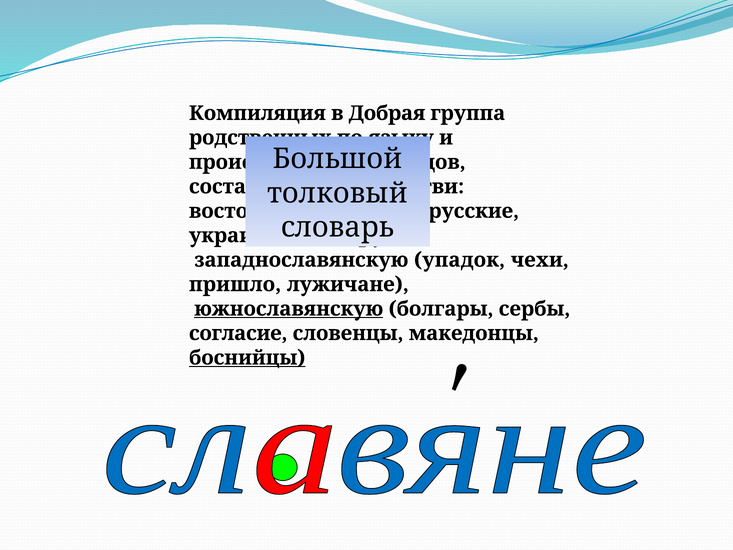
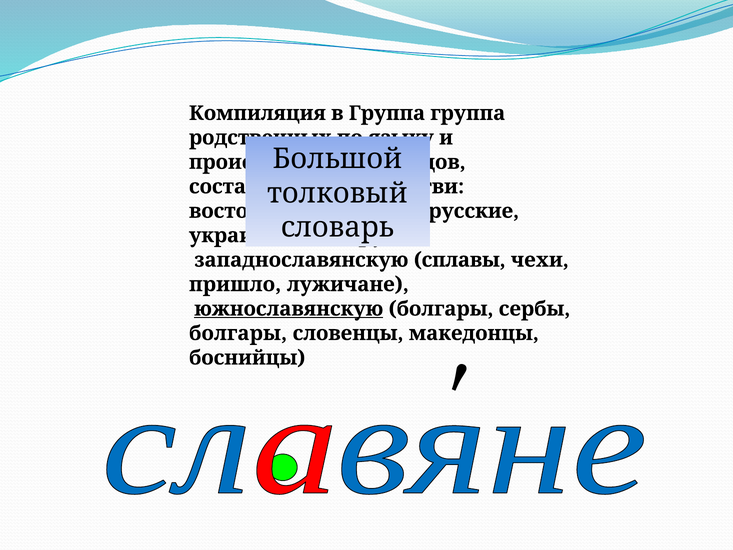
в Добрая: Добрая -> Группа (387, 113)
упадок: упадок -> сплавы (460, 260)
согласие: согласие -> болгары (238, 333)
боснийцы underline: present -> none (247, 358)
